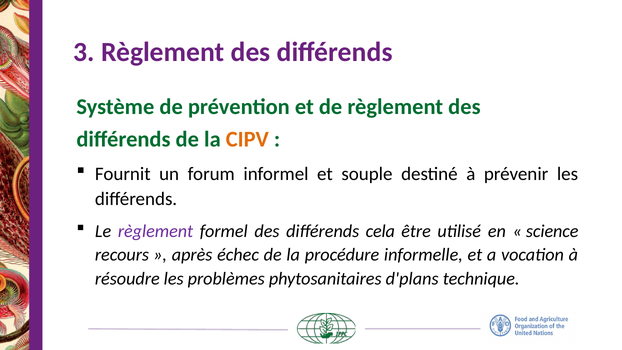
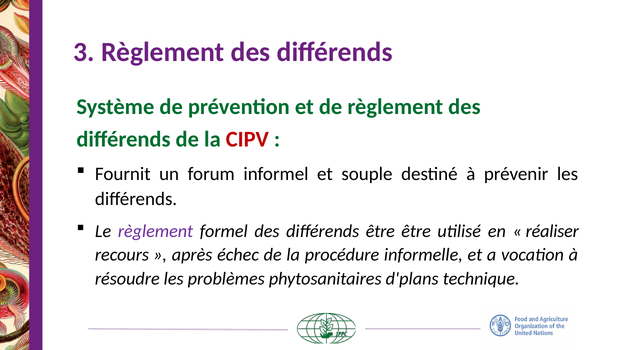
CIPV colour: orange -> red (247, 139)
différends cela: cela -> être (380, 231)
science: science -> réaliser (552, 231)
